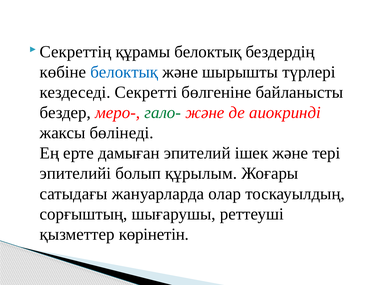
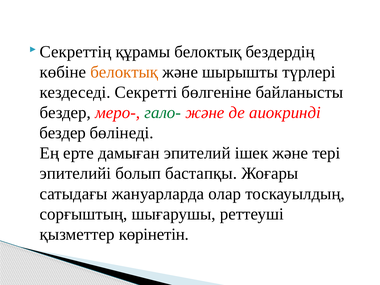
белоктық colour: blue -> orange (124, 72)
жаксы: жаксы -> бездер (63, 133)
құрылым: құрылым -> бастапқы (201, 173)
